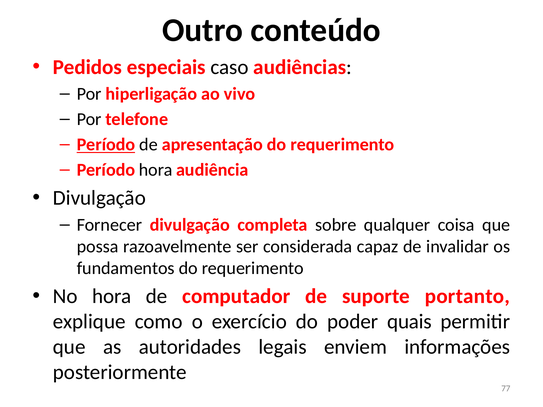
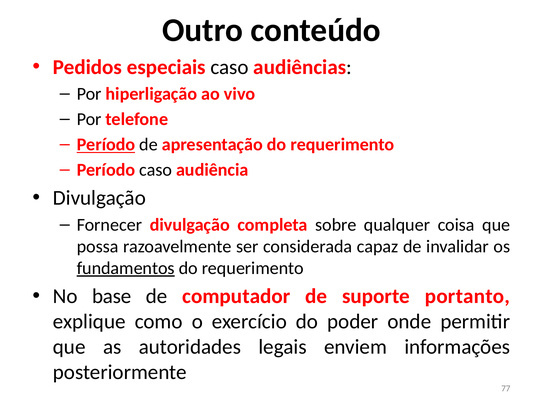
Período hora: hora -> caso (156, 170)
fundamentos underline: none -> present (126, 268)
No hora: hora -> base (112, 296)
quais: quais -> onde (409, 322)
